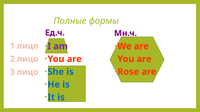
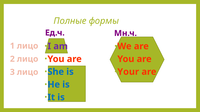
Rose: Rose -> Your (128, 72)
